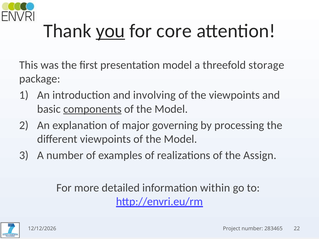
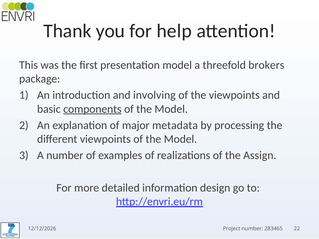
you underline: present -> none (110, 31)
core: core -> help (174, 31)
storage: storage -> brokers (266, 65)
governing: governing -> metadata (175, 125)
within: within -> design (215, 188)
